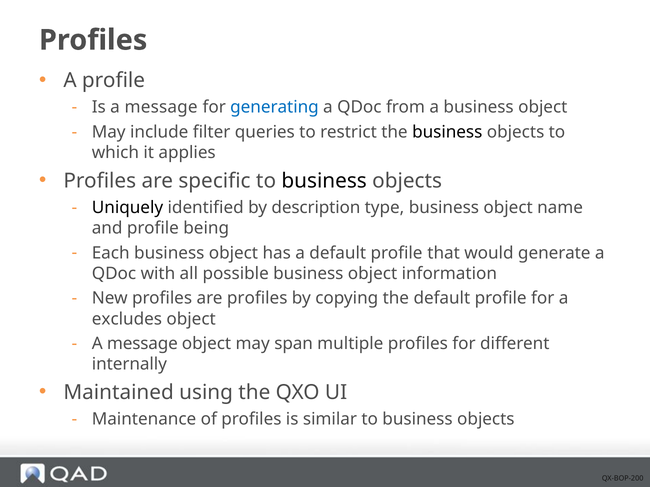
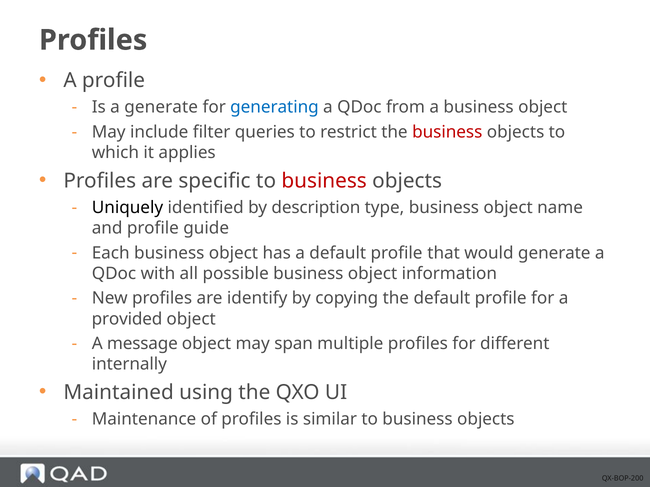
Is a message: message -> generate (161, 107)
business colour: black -> red (447, 132)
business colour: black -> red (324, 181)
being: being -> guide (206, 228)
are profiles: profiles -> identify (257, 299)
excludes: excludes -> provided (127, 319)
